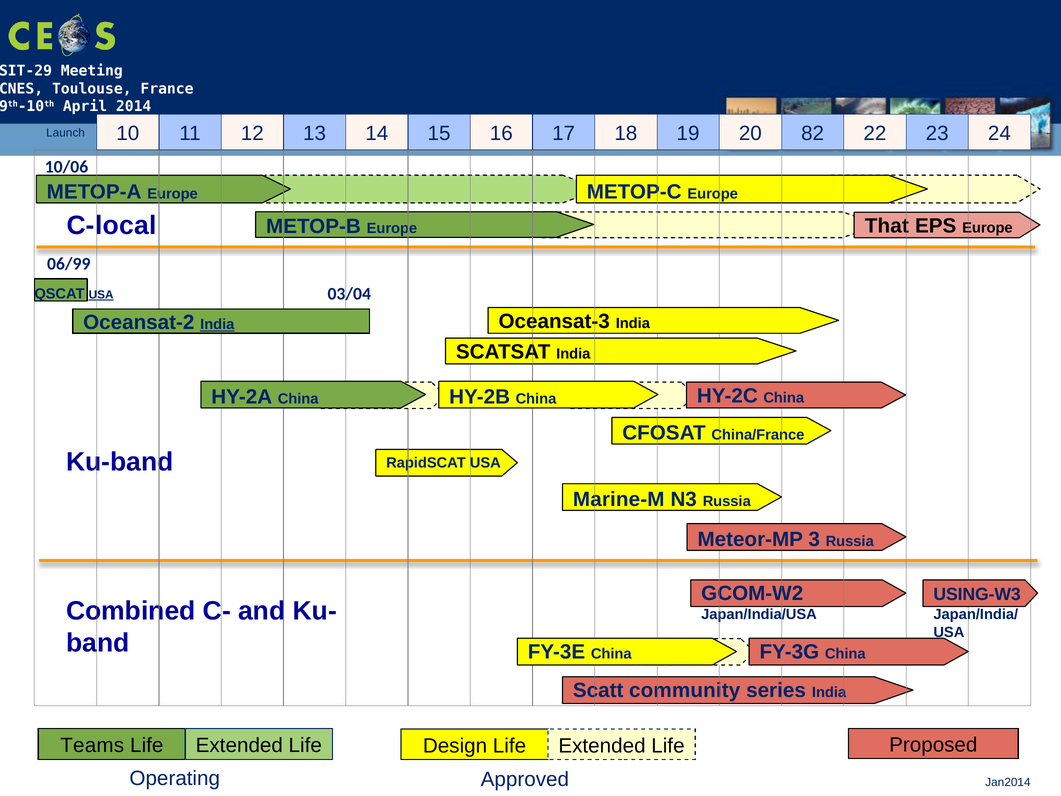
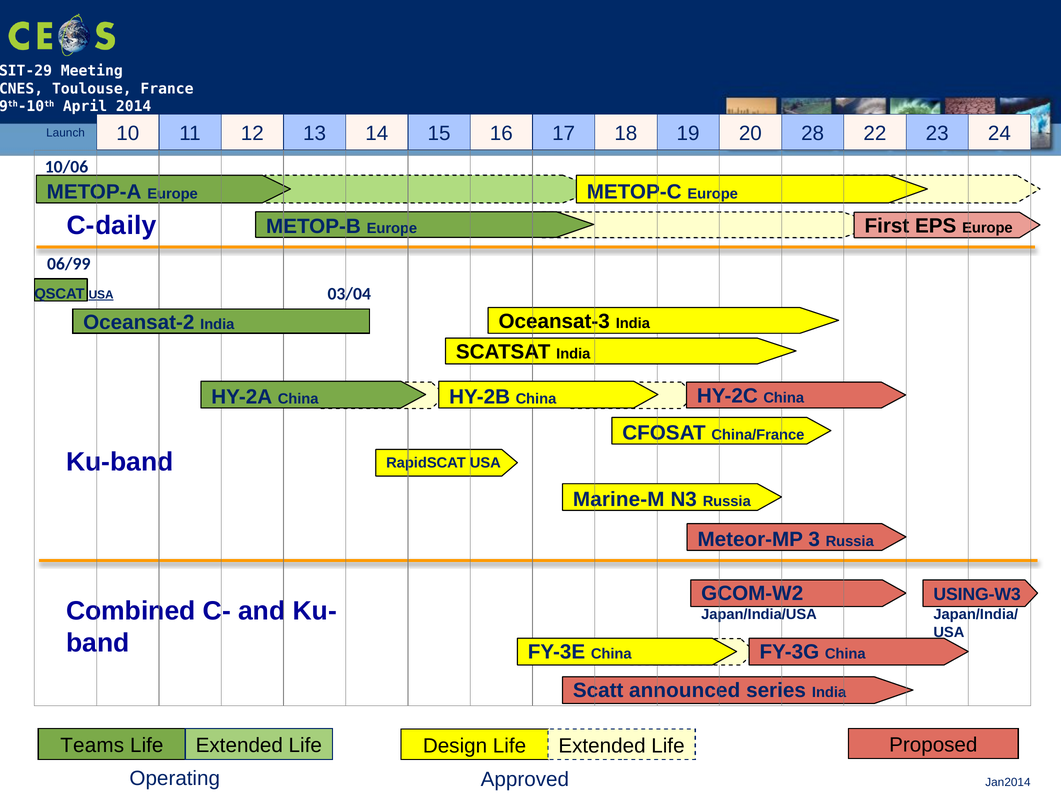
82: 82 -> 28 (813, 133)
C-local: C-local -> C-daily (112, 226)
That: That -> First (887, 226)
India underline: present -> none (217, 325)
community: community -> announced (685, 690)
